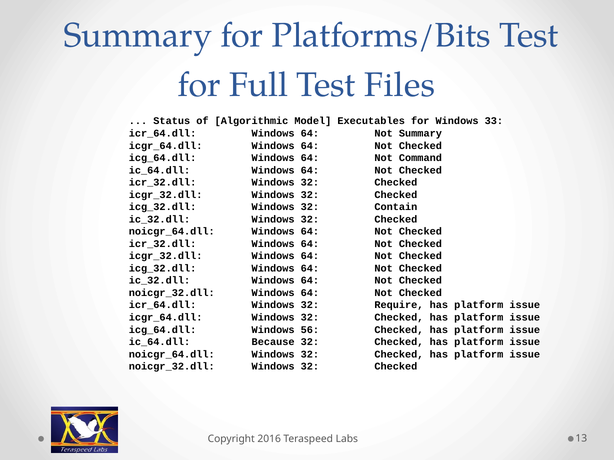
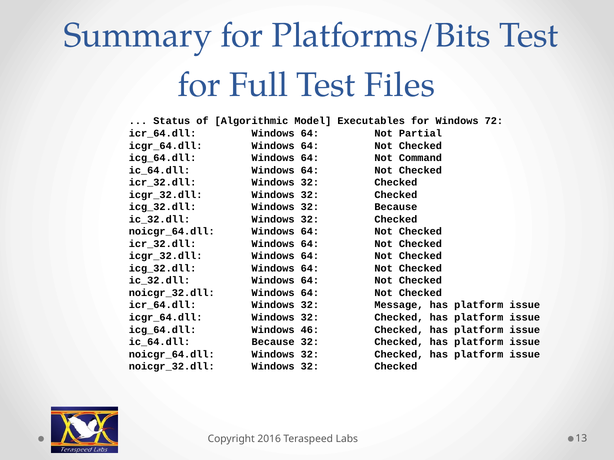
33: 33 -> 72 (494, 121)
Not Summary: Summary -> Partial (420, 134)
32 Contain: Contain -> Because (396, 207)
Require: Require -> Message (399, 305)
56: 56 -> 46 (310, 330)
